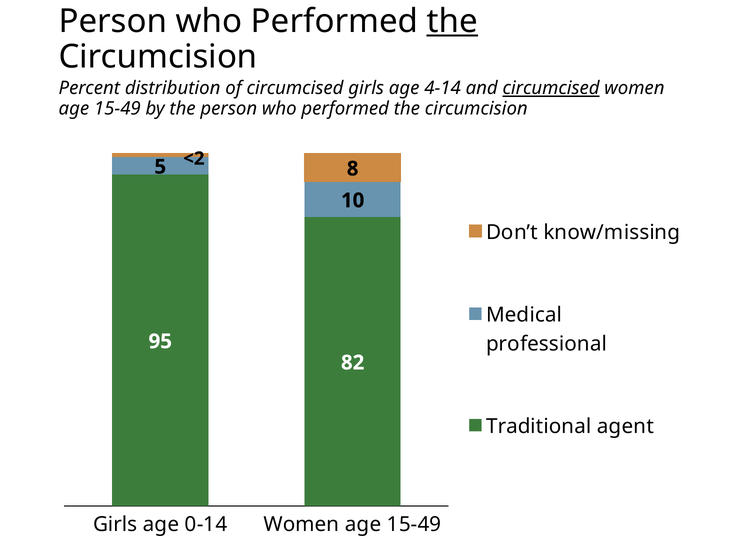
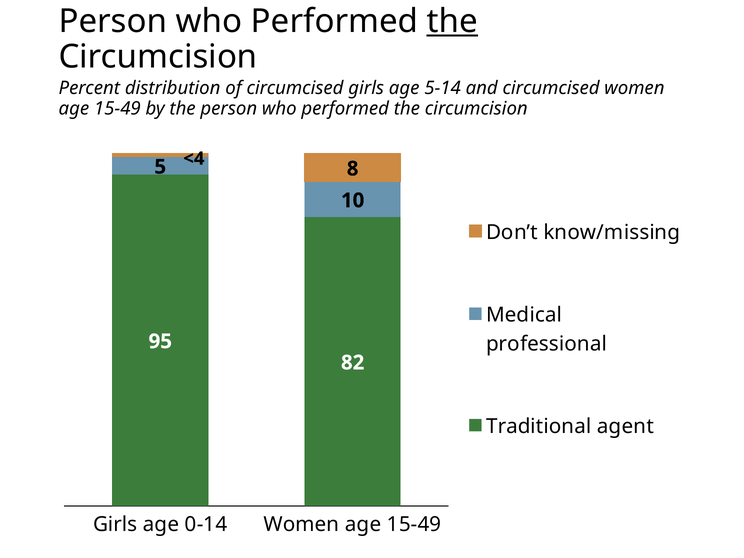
4-14: 4-14 -> 5-14 (443, 88)
circumcised underline: present -> none (551, 88)
<2: <2 -> <4 (194, 159)
